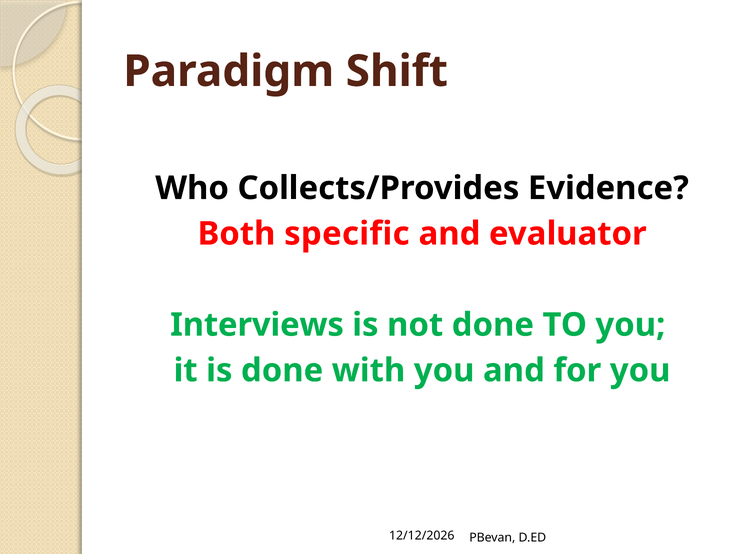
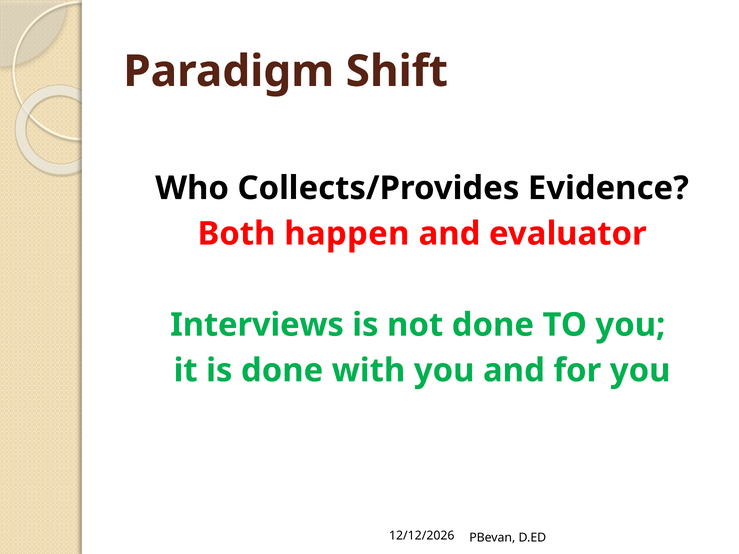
specific: specific -> happen (347, 234)
